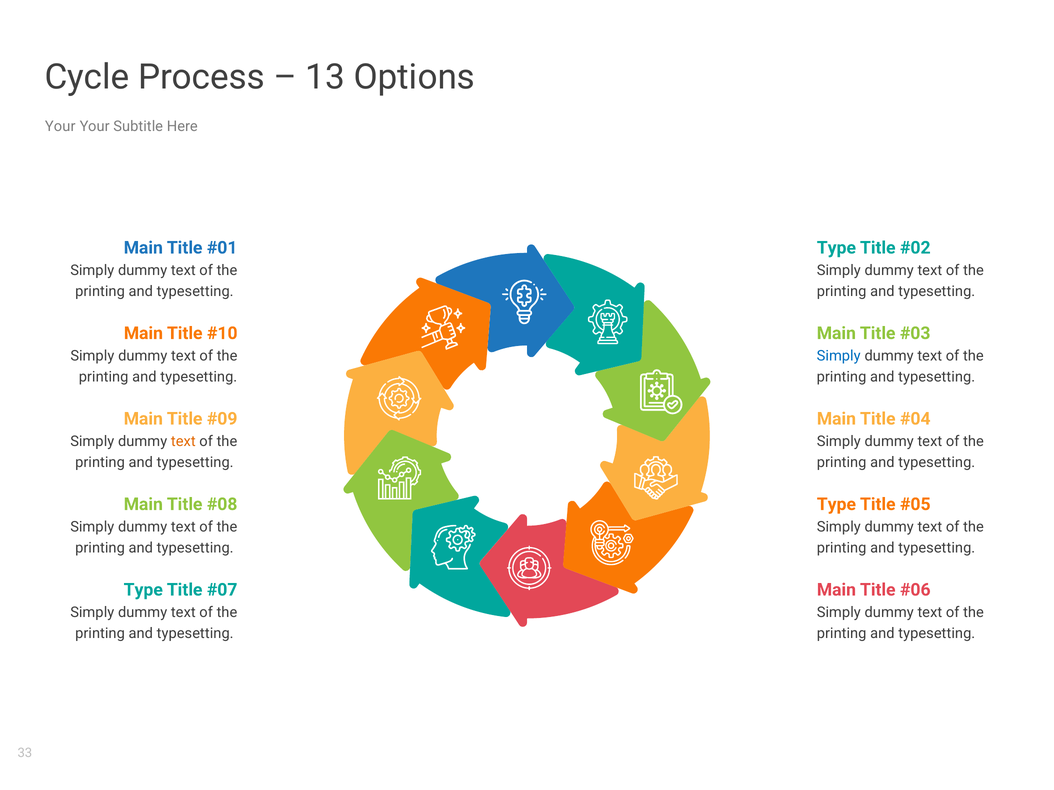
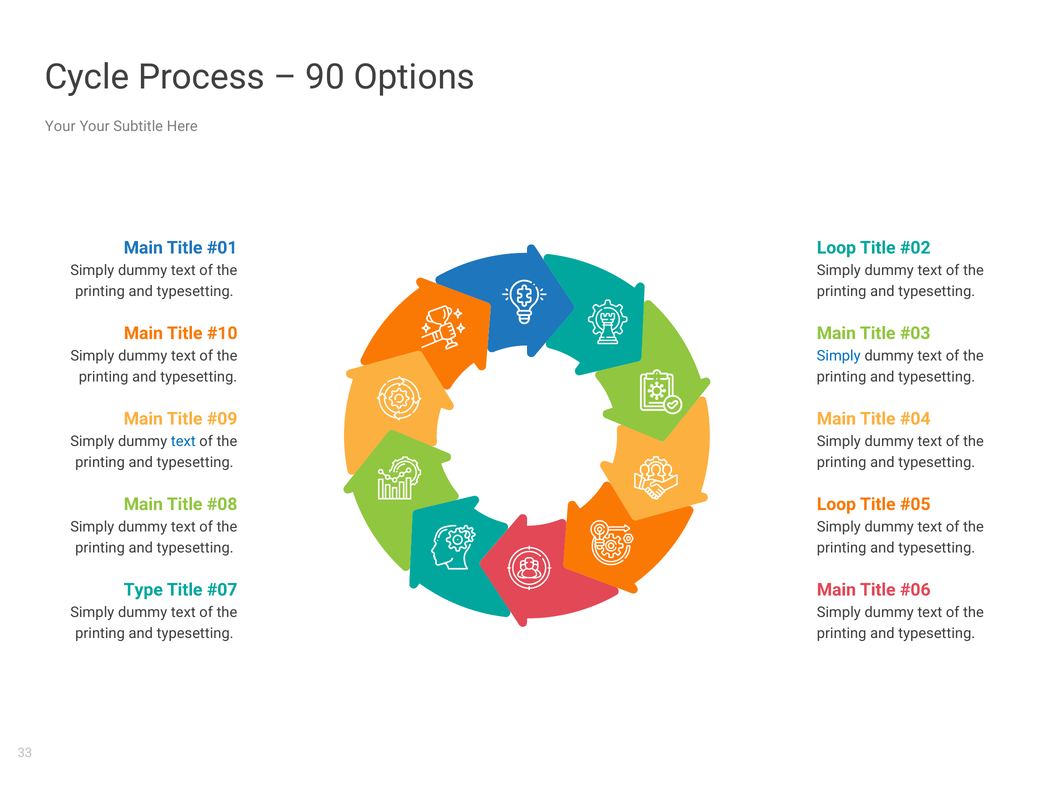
13: 13 -> 90 (325, 77)
Type: Type -> Loop (836, 248)
text colour: orange -> blue (183, 442)
Type: Type -> Loop (836, 505)
